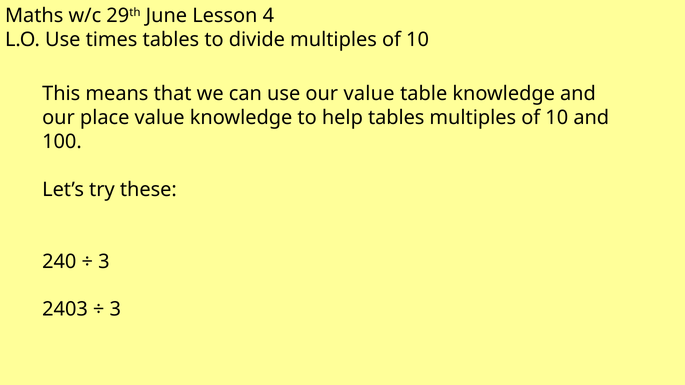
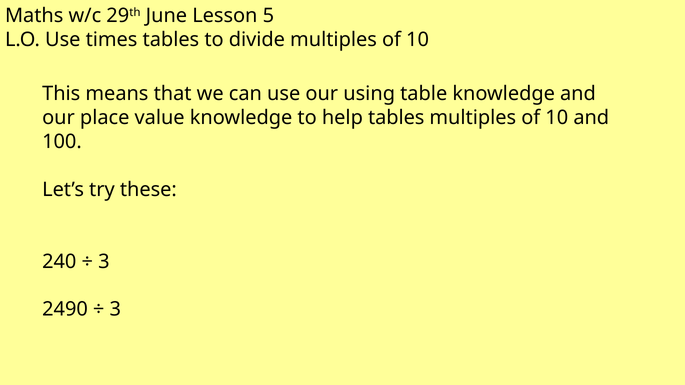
4: 4 -> 5 (268, 16)
our value: value -> using (369, 94)
2403: 2403 -> 2490 (65, 310)
